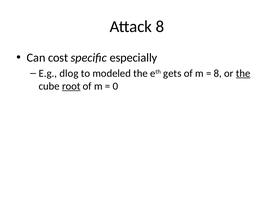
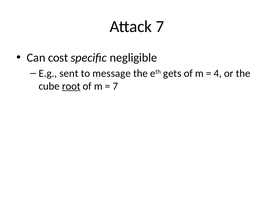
Attack 8: 8 -> 7 (160, 27)
especially: especially -> negligible (133, 57)
dlog: dlog -> sent (69, 73)
modeled: modeled -> message (112, 73)
8: 8 -> 4 (218, 73)
the underline: present -> none (243, 73)
0: 0 -> 7 (115, 86)
